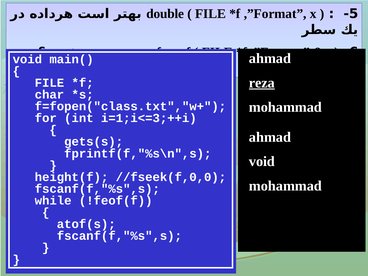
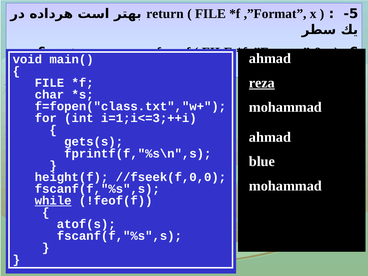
double: double -> return (165, 14)
void: void -> blue (262, 161)
while underline: none -> present (53, 201)
